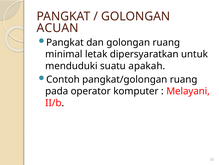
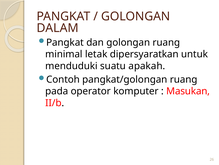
ACUAN: ACUAN -> DALAM (58, 28)
Melayani: Melayani -> Masukan (188, 91)
